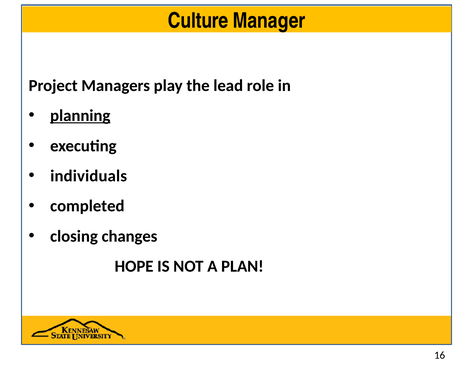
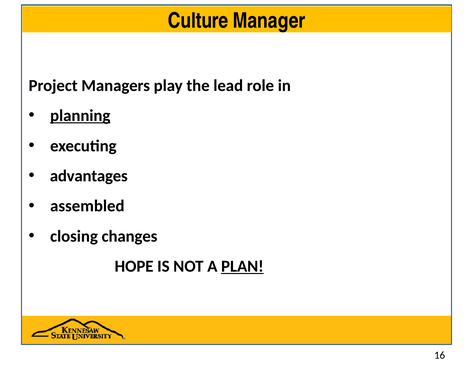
individuals: individuals -> advantages (89, 176)
completed: completed -> assembled (87, 206)
PLAN underline: none -> present (242, 266)
